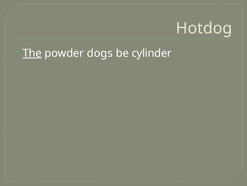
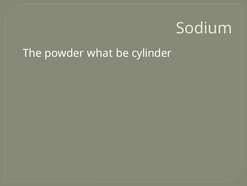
Hotdog: Hotdog -> Sodium (204, 28)
The underline: present -> none (32, 53)
dogs: dogs -> what (100, 53)
